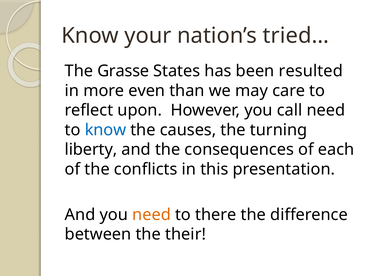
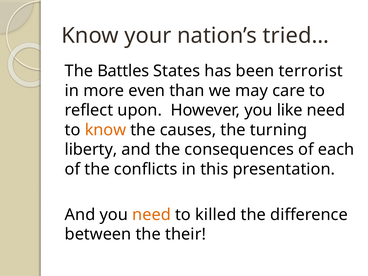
Grasse: Grasse -> Battles (123, 71)
resulted: resulted -> terrorist (311, 71)
call: call -> like (290, 110)
know colour: blue -> orange (105, 130)
there: there -> killed (216, 215)
